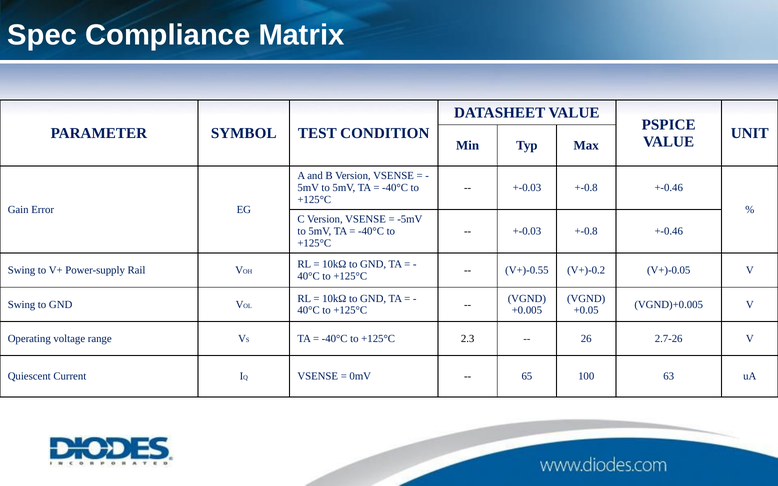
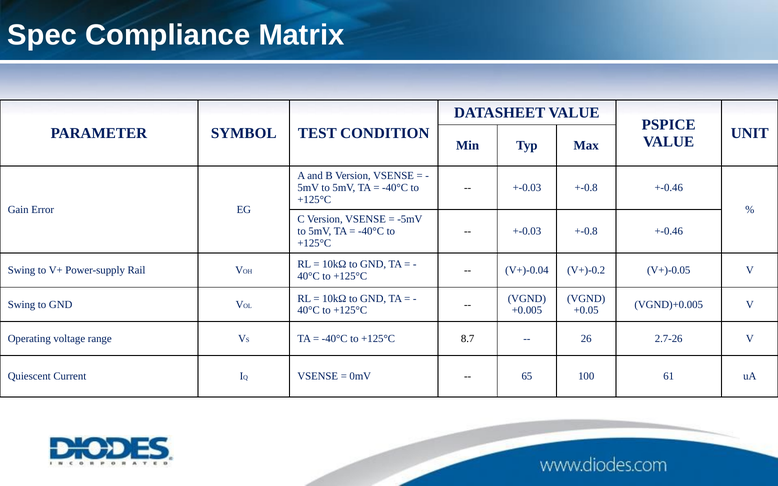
V+)-0.55: V+)-0.55 -> V+)-0.04 (527, 270)
2.3: 2.3 -> 8.7 (468, 339)
63: 63 -> 61 (669, 377)
